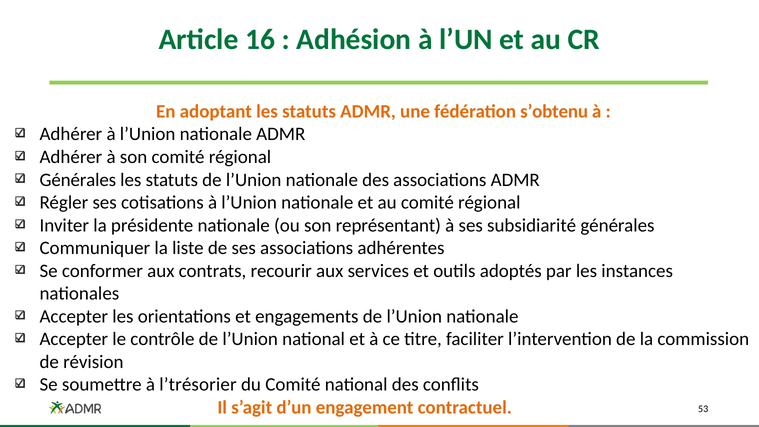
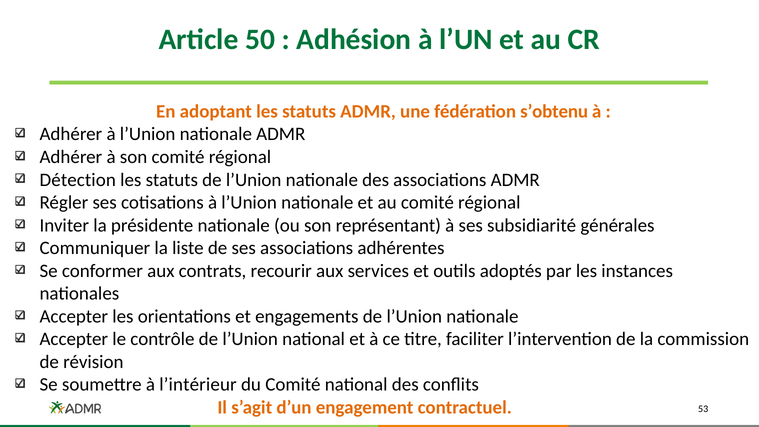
16: 16 -> 50 (260, 39)
Générales: Générales -> Détection (78, 180)
l’trésorier: l’trésorier -> l’intérieur (198, 385)
